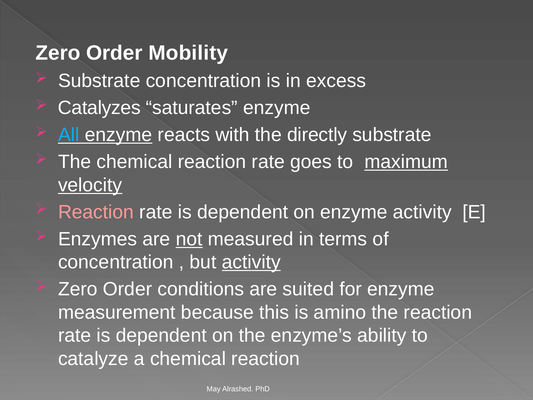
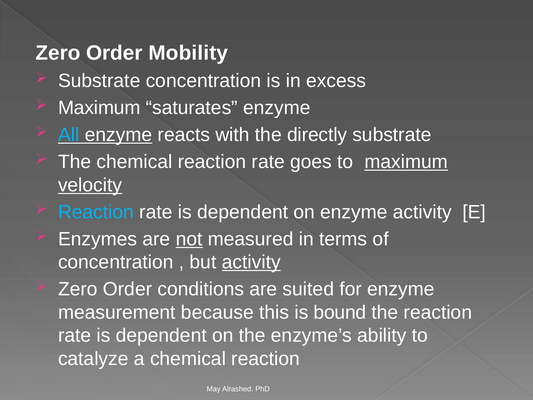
Catalyzes: Catalyzes -> Maximum (99, 108)
Reaction colour: pink -> light blue (96, 212)
amino: amino -> bound (340, 312)
